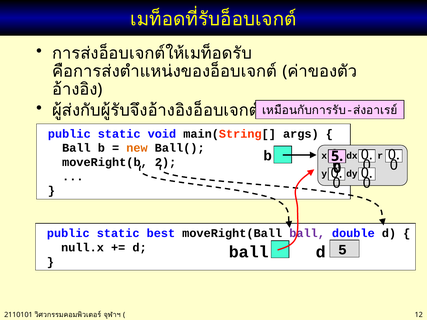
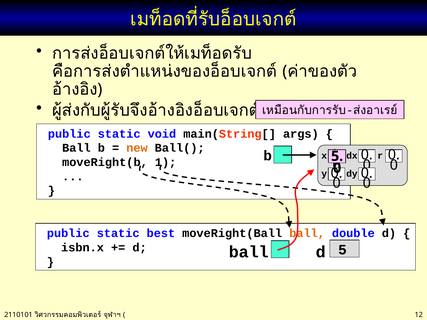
2: 2 -> 1 (166, 162)
ball colour: purple -> orange (307, 234)
null.x: null.x -> isbn.x (83, 248)
